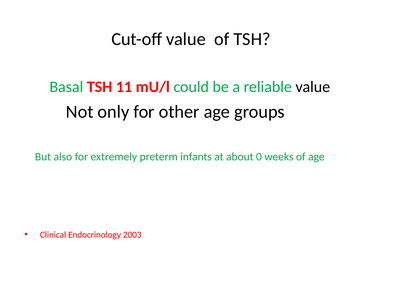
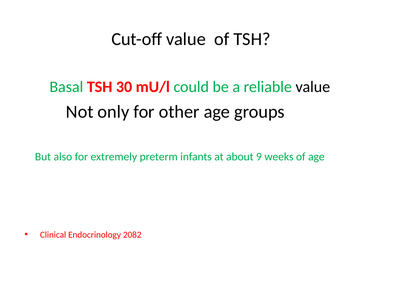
11: 11 -> 30 (124, 87)
0: 0 -> 9 (259, 157)
2003: 2003 -> 2082 (132, 235)
